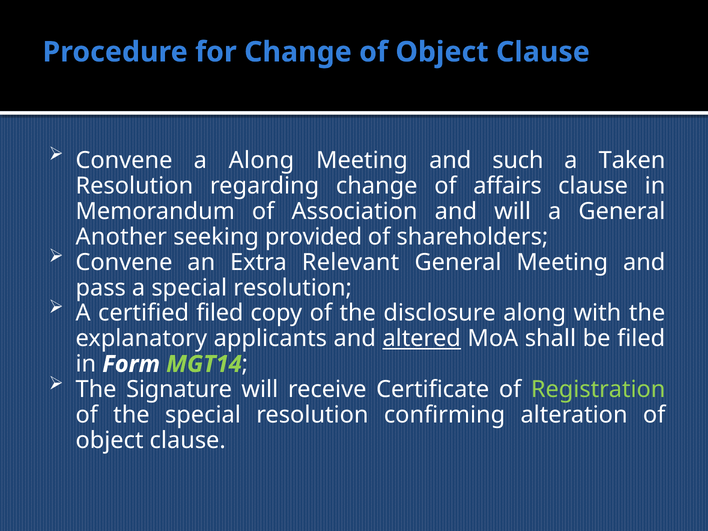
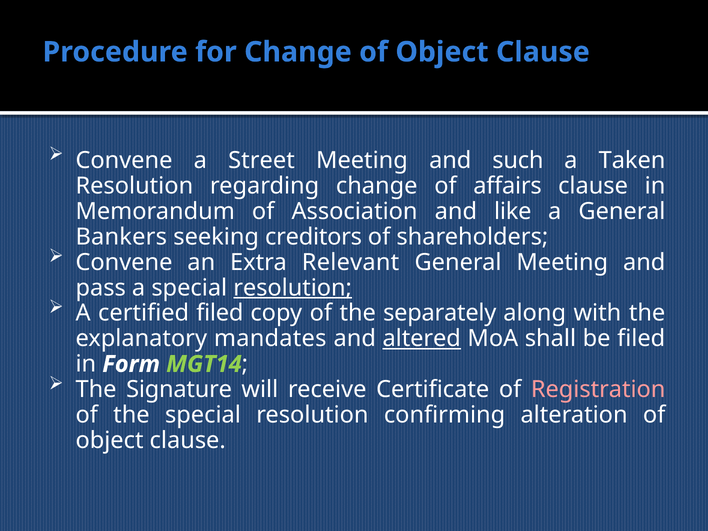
a Along: Along -> Street (262, 160)
and will: will -> like (513, 211)
Another: Another -> Bankers (121, 237)
provided: provided -> creditors (314, 237)
resolution underline: none -> present (293, 288)
disclosure: disclosure -> separately (440, 313)
applicants: applicants -> mandates (270, 339)
Registration colour: light green -> pink (598, 390)
